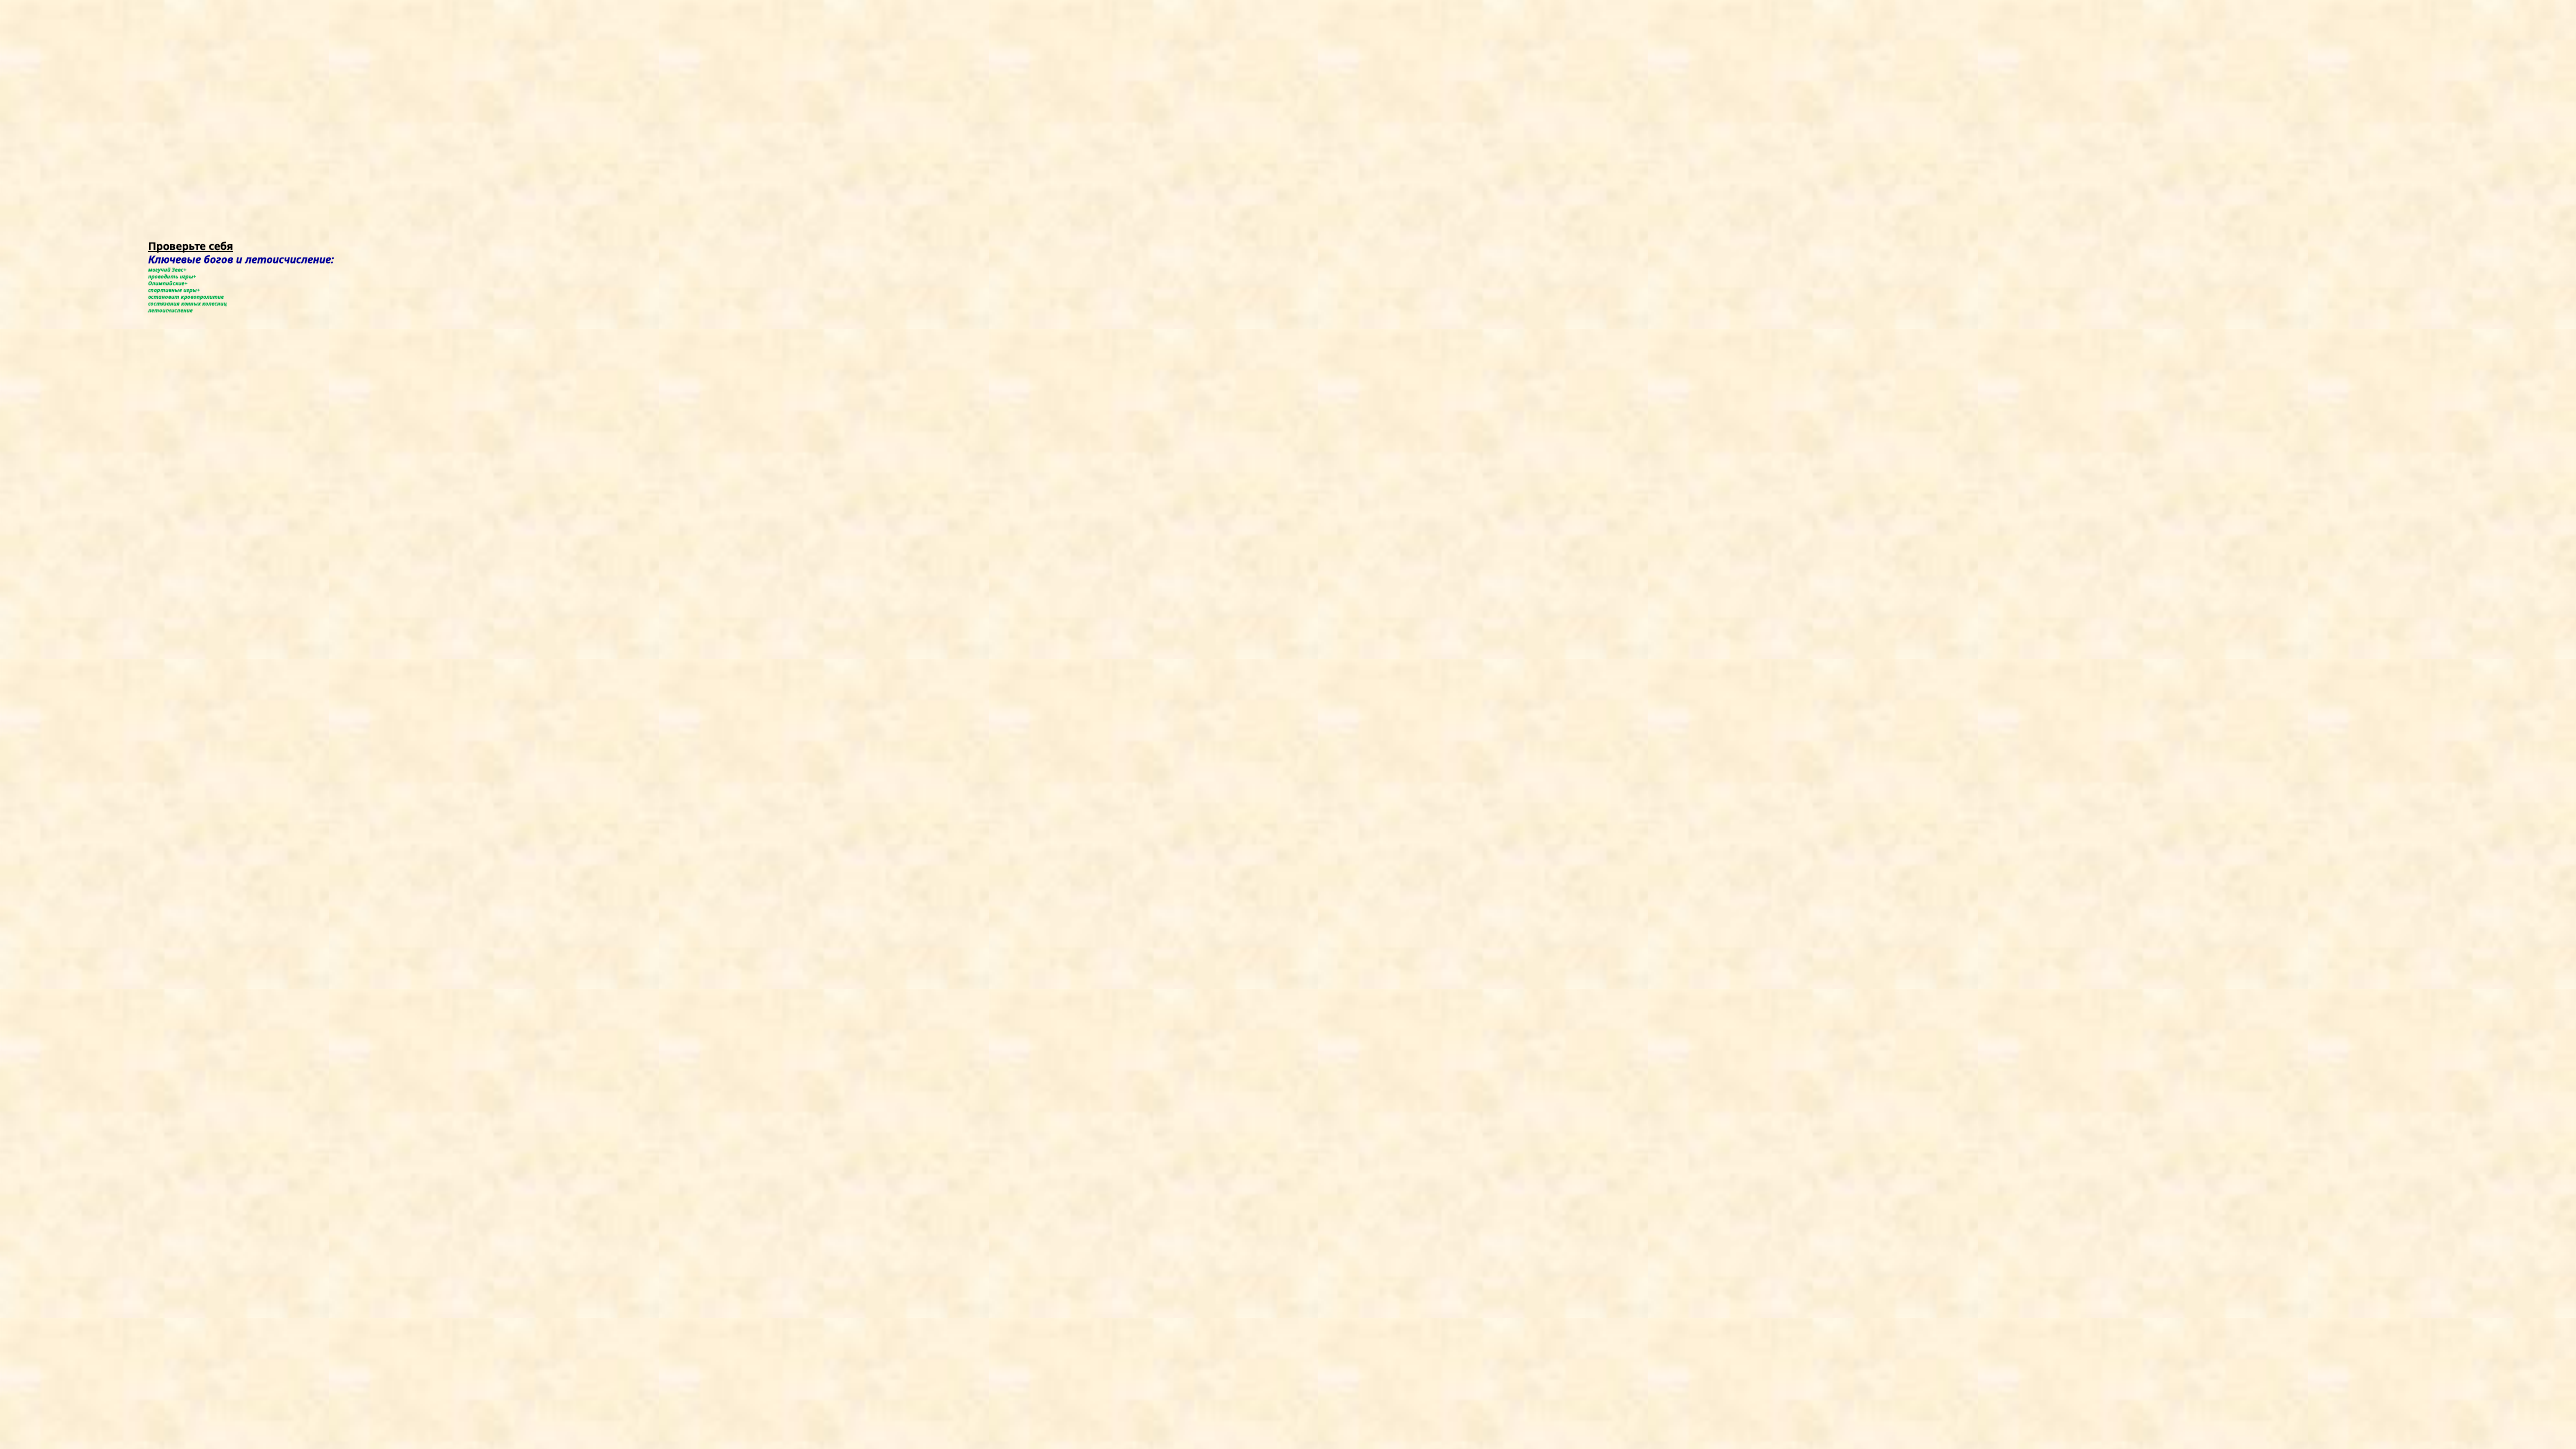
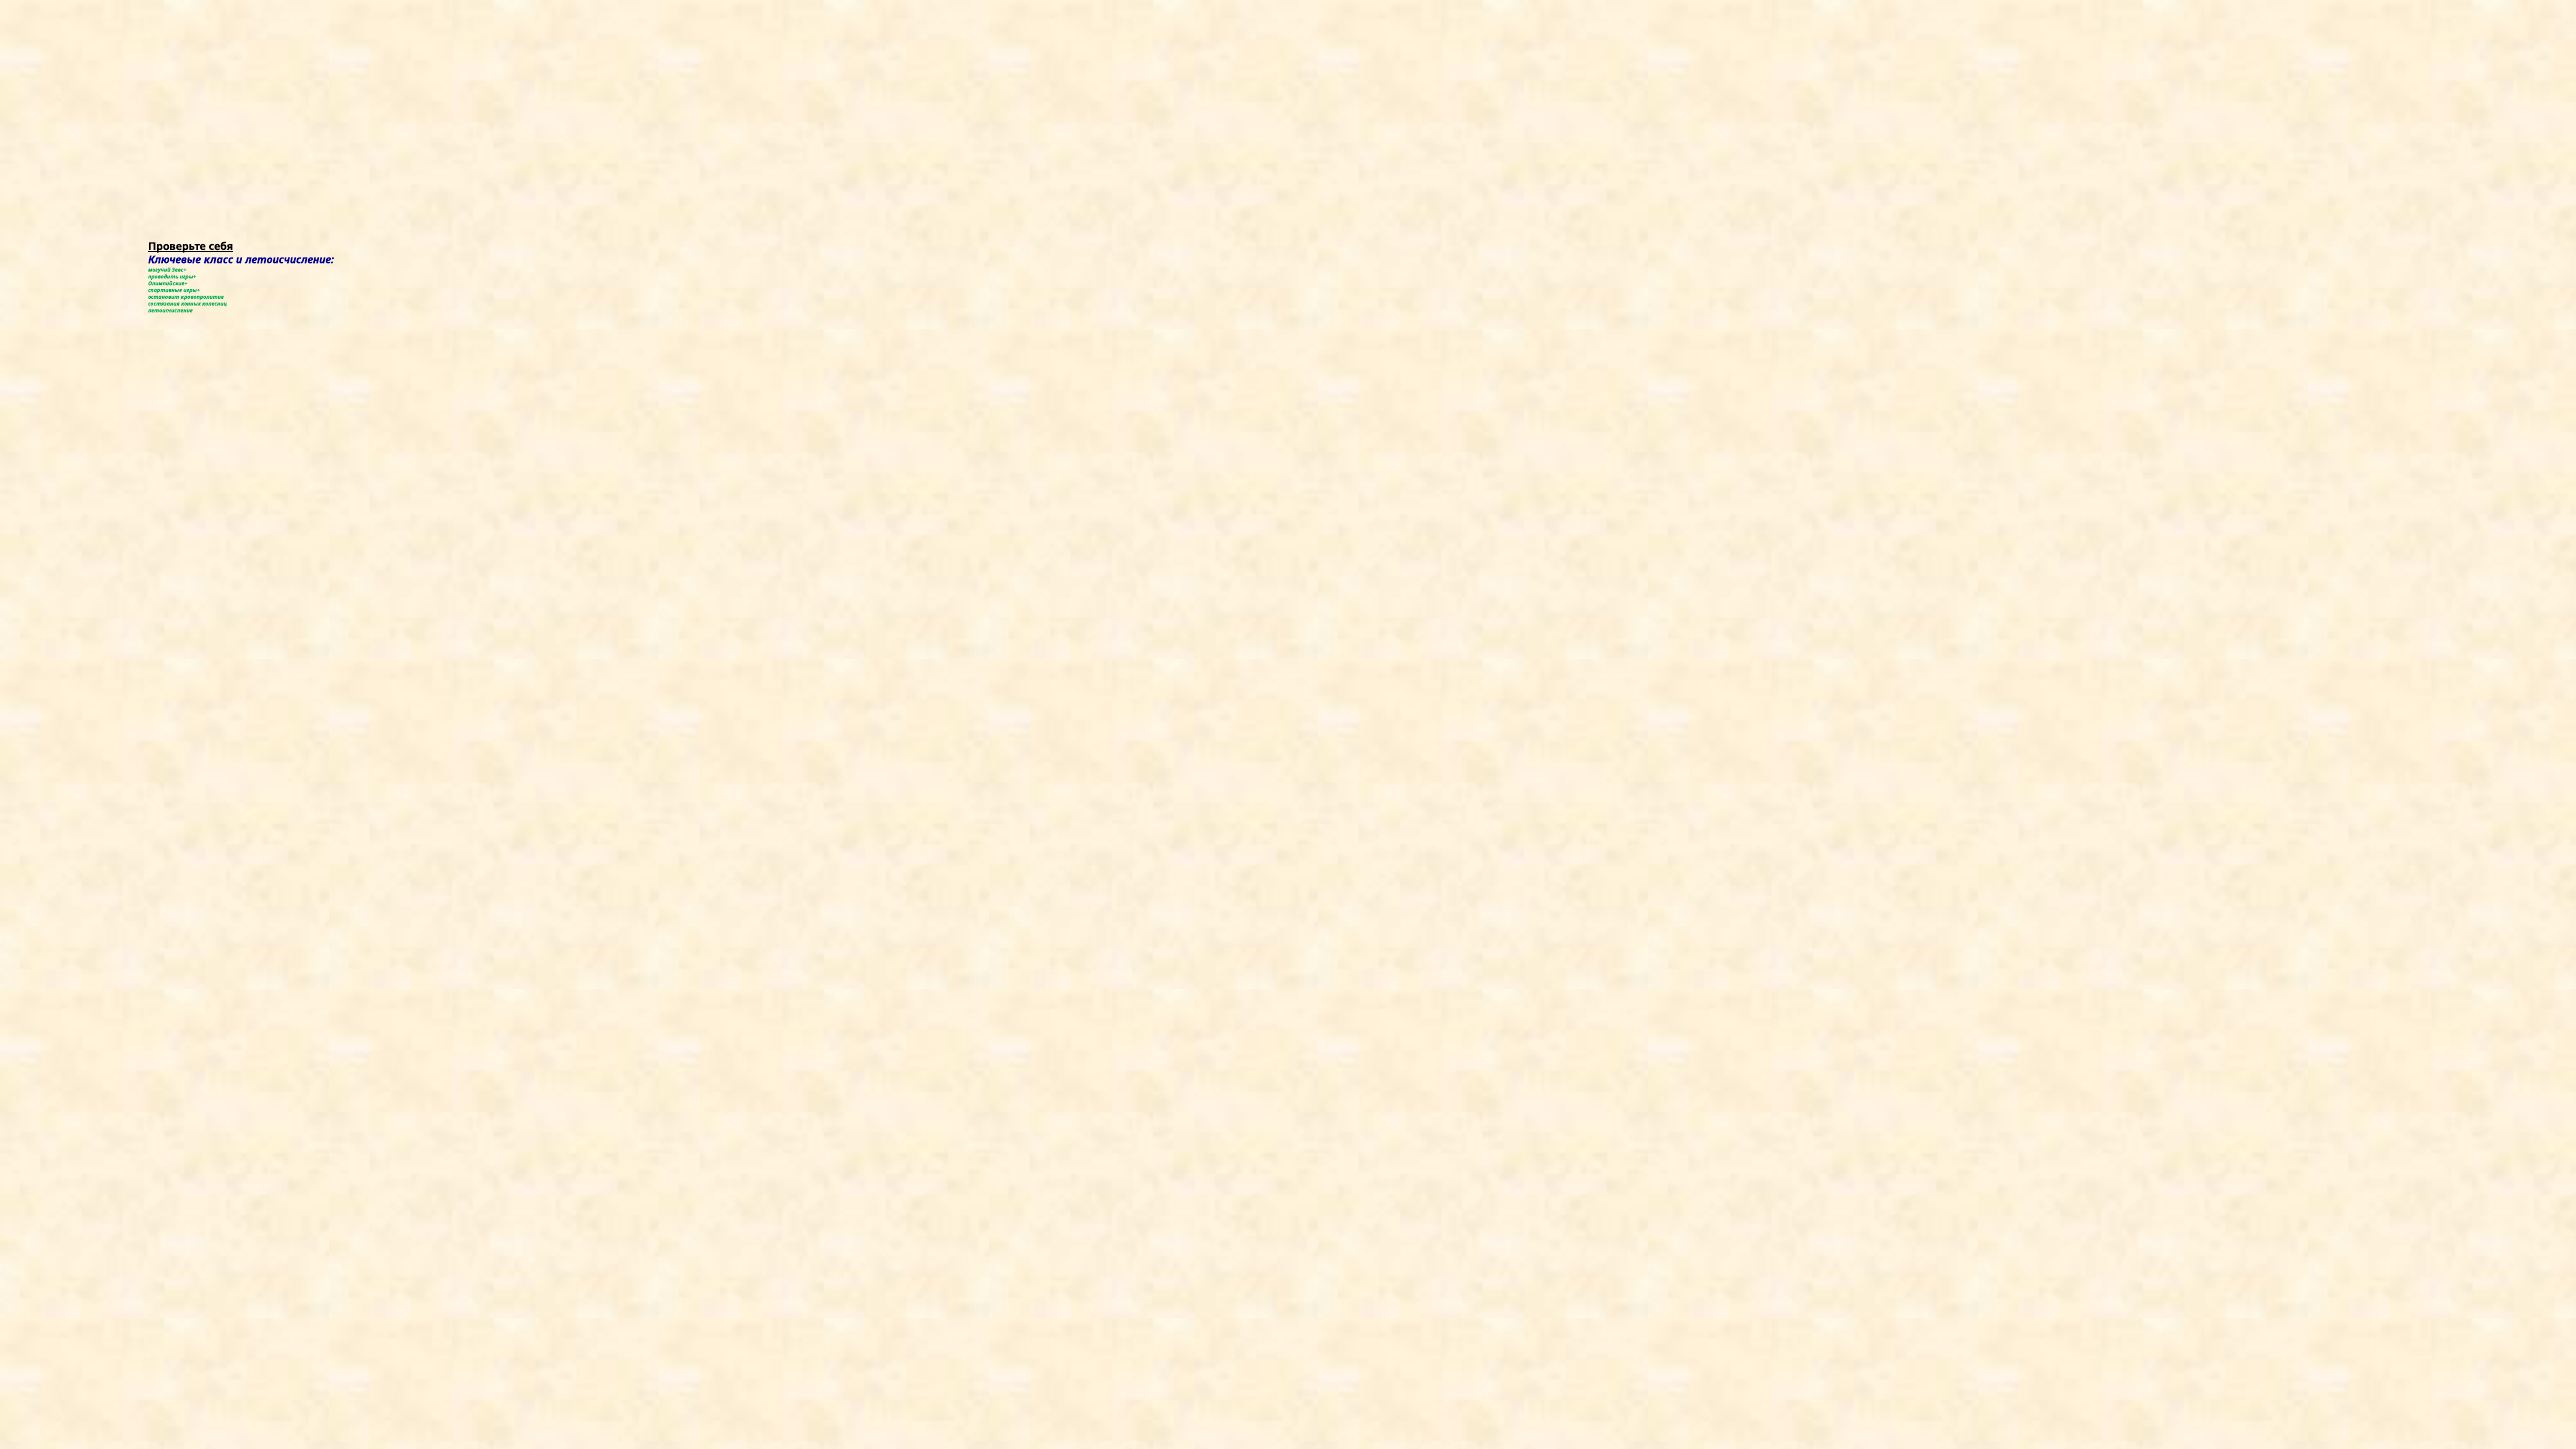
богов: богов -> класс (218, 260)
